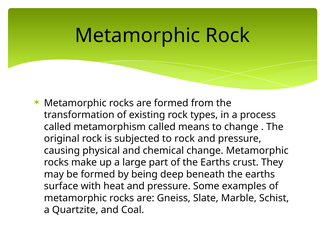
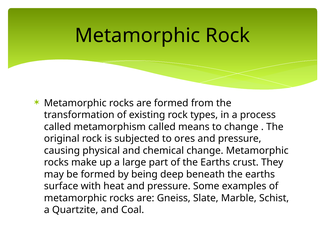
to rock: rock -> ores (185, 139)
